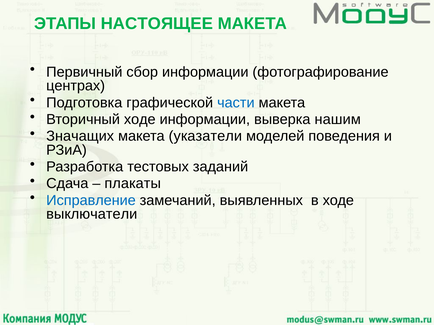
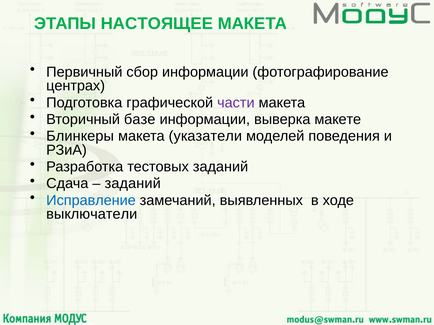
части colour: blue -> purple (236, 103)
Вторичный ходе: ходе -> базе (140, 120)
нашим: нашим -> макете (338, 120)
Значащих: Значащих -> Блинкеры (80, 136)
плакаты: плакаты -> заданий (133, 184)
